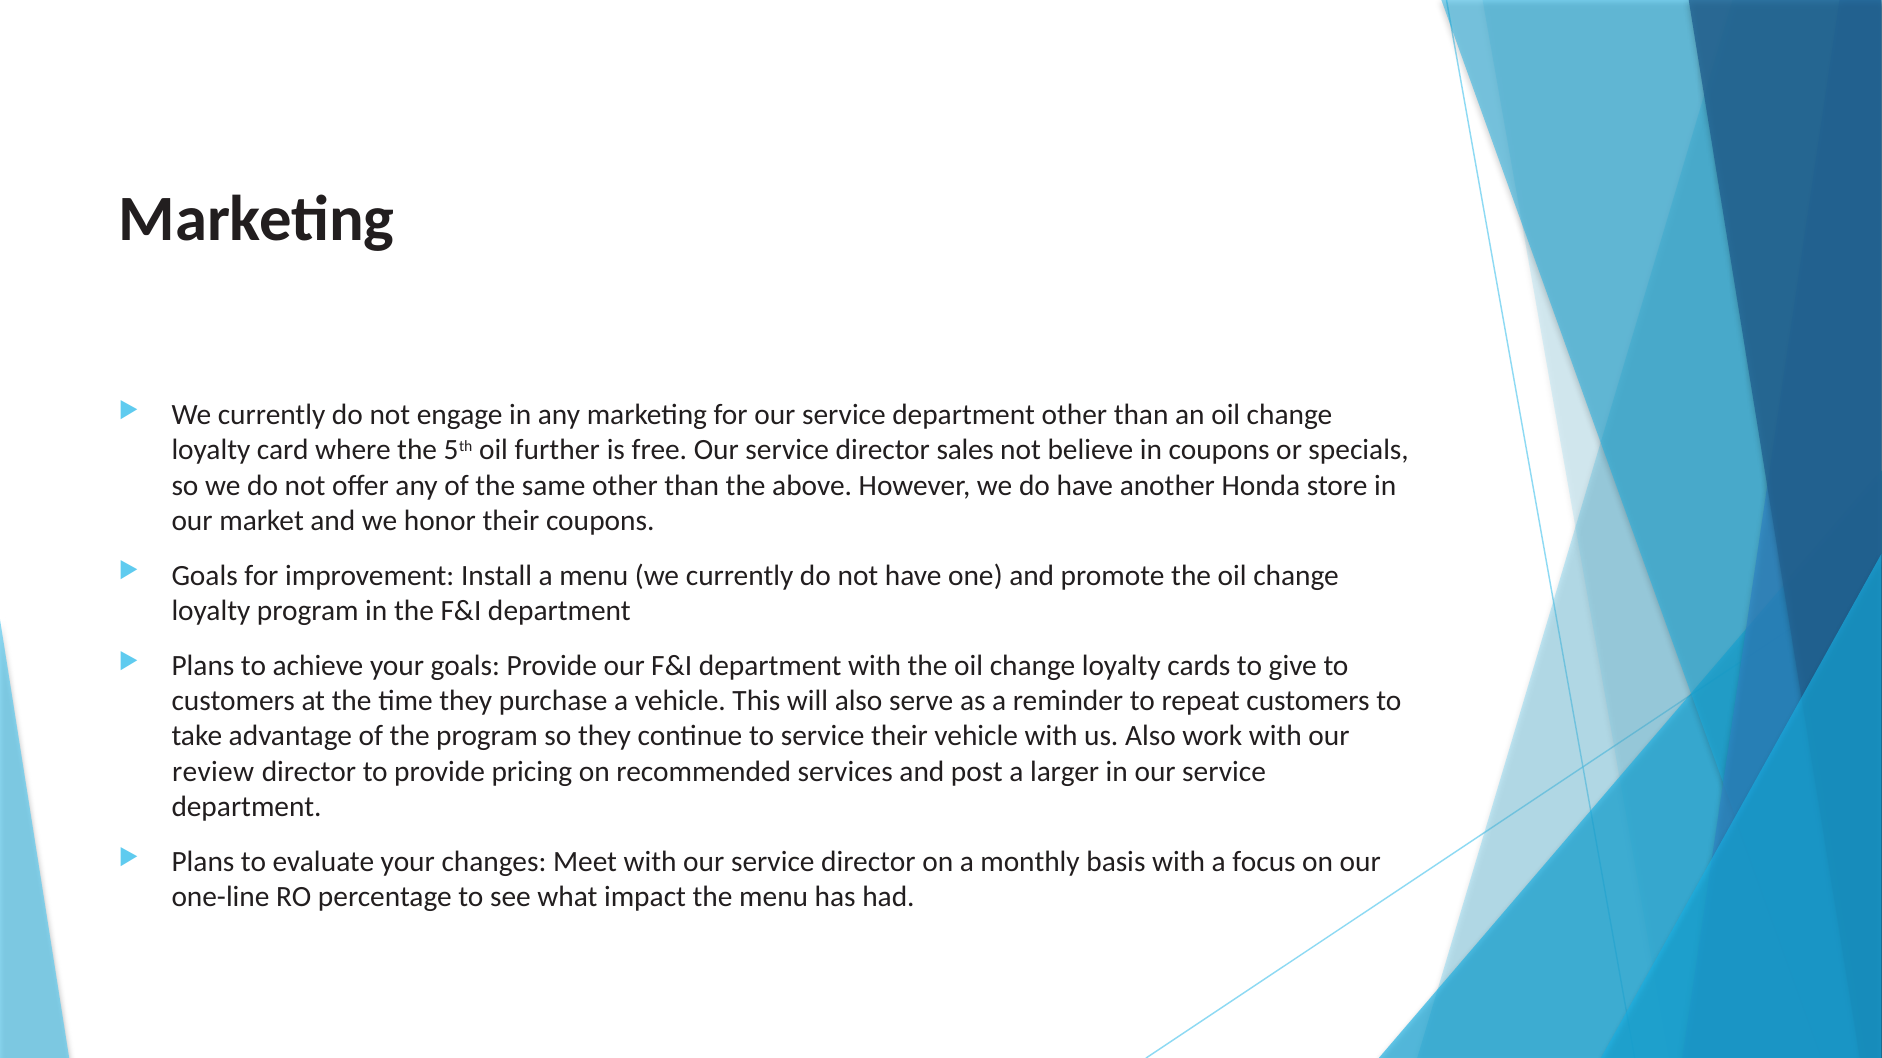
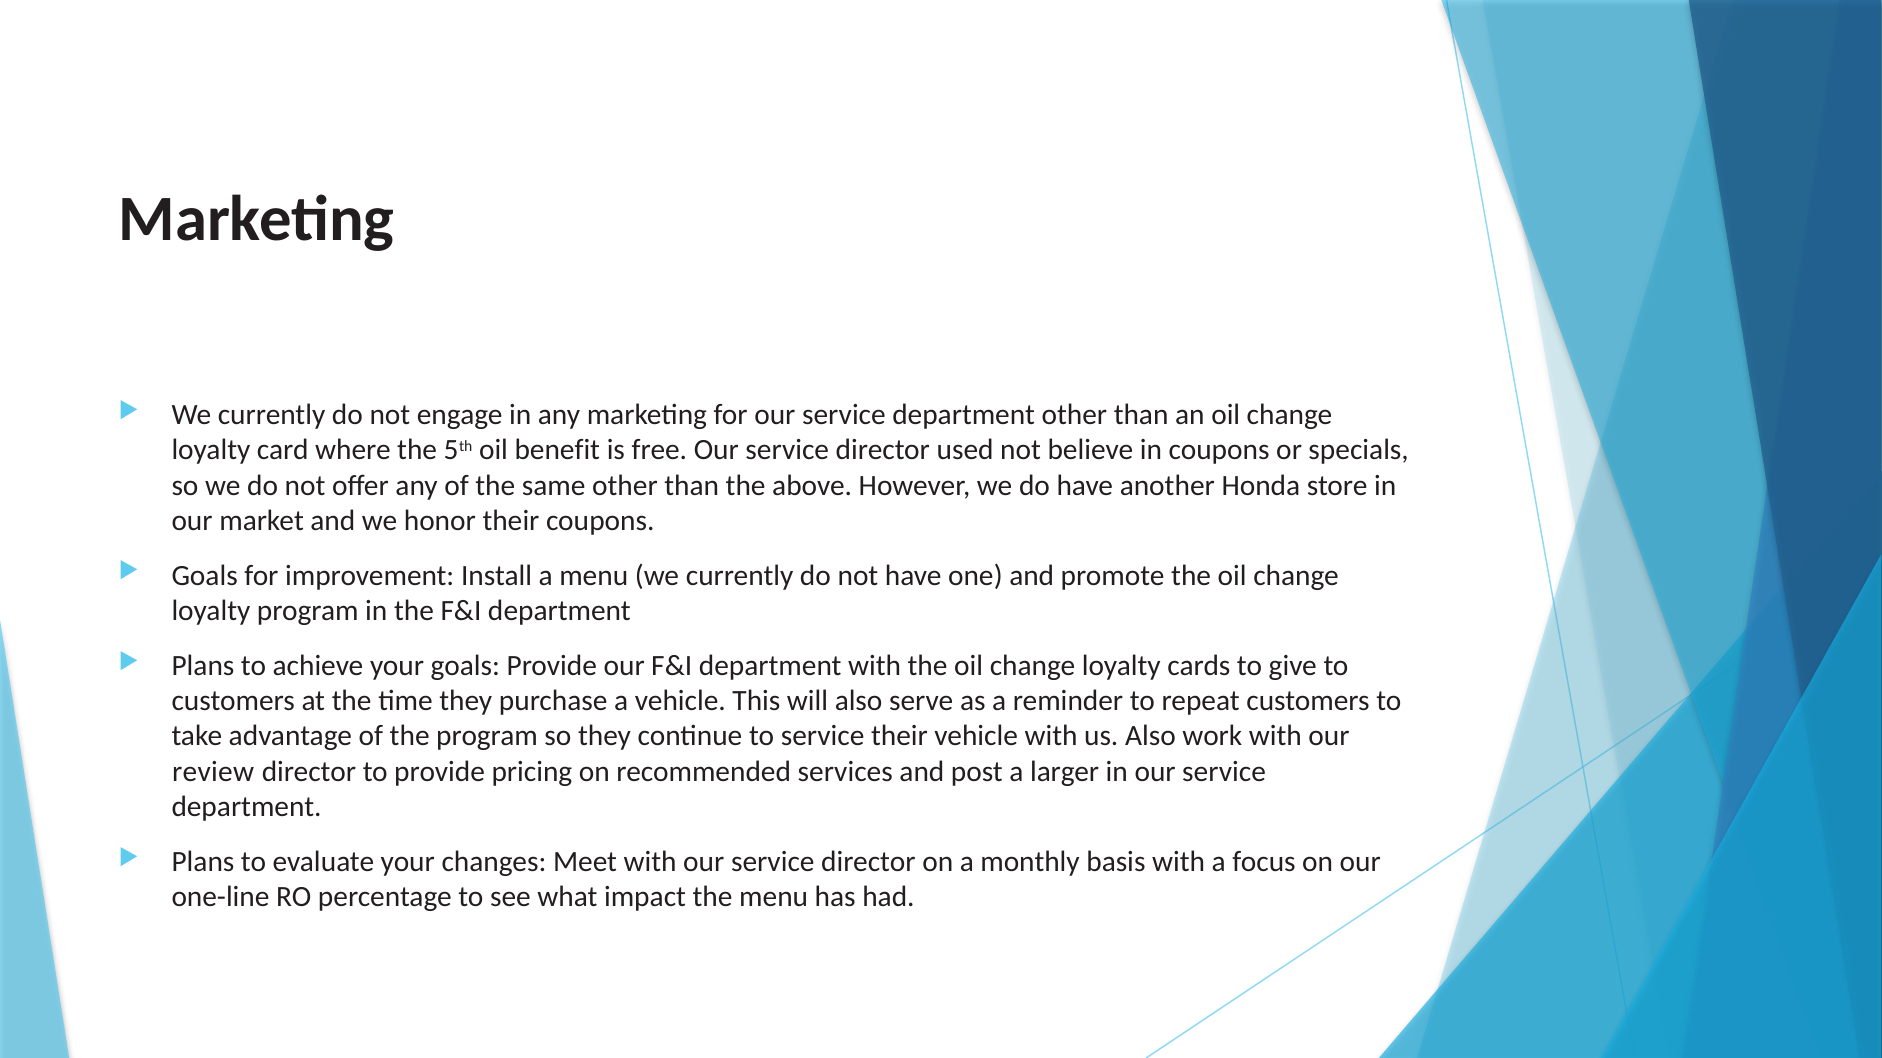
further: further -> benefit (557, 450)
sales: sales -> used (965, 450)
